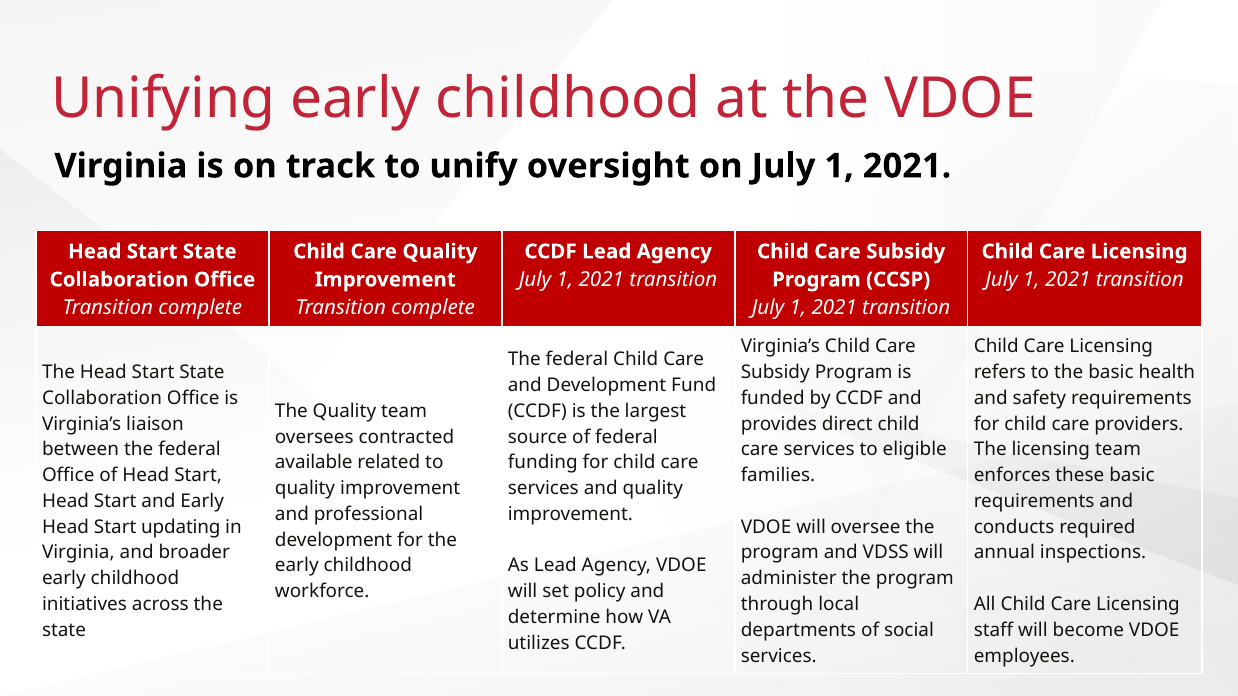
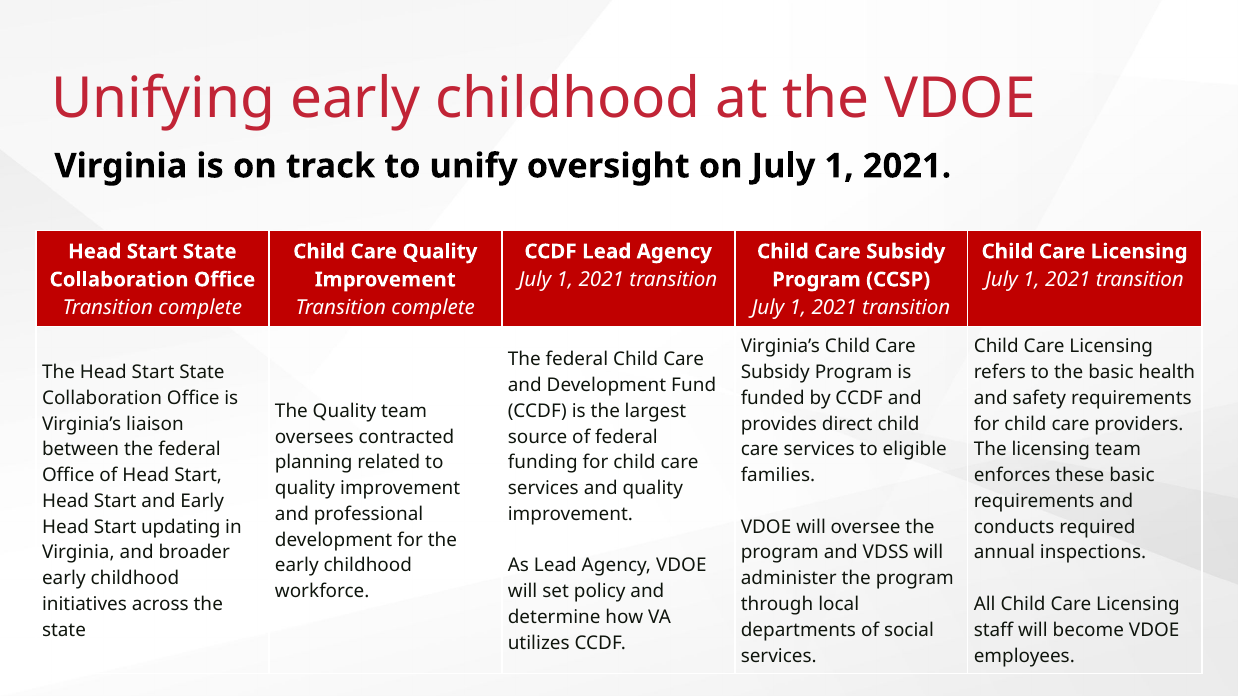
available: available -> planning (314, 463)
